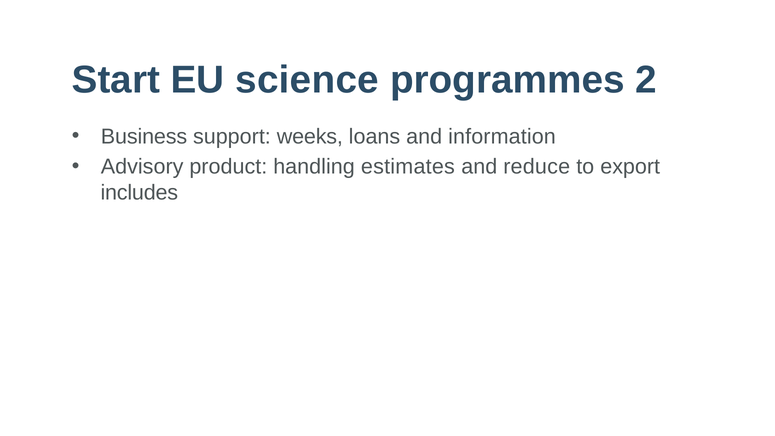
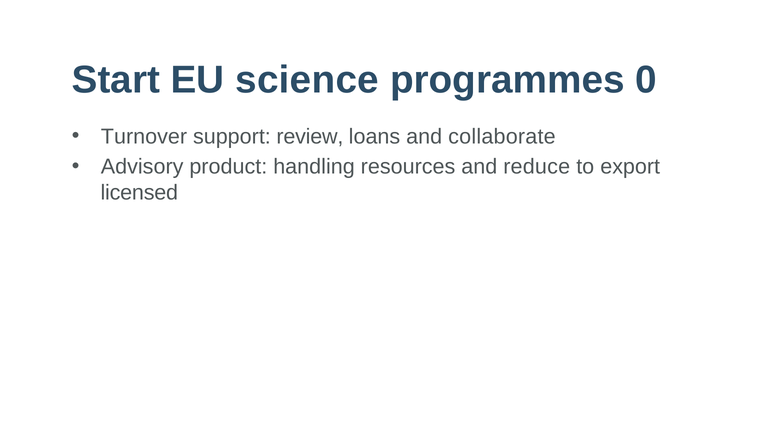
2: 2 -> 0 (646, 80)
Business: Business -> Turnover (144, 137)
weeks: weeks -> review (310, 137)
information: information -> collaborate (502, 137)
estimates: estimates -> resources (408, 167)
includes: includes -> licensed (139, 193)
